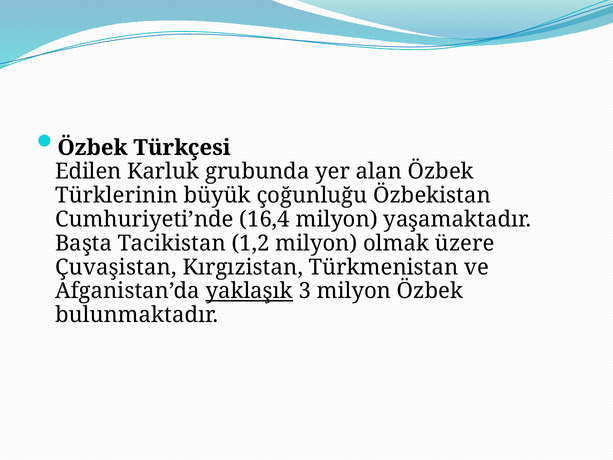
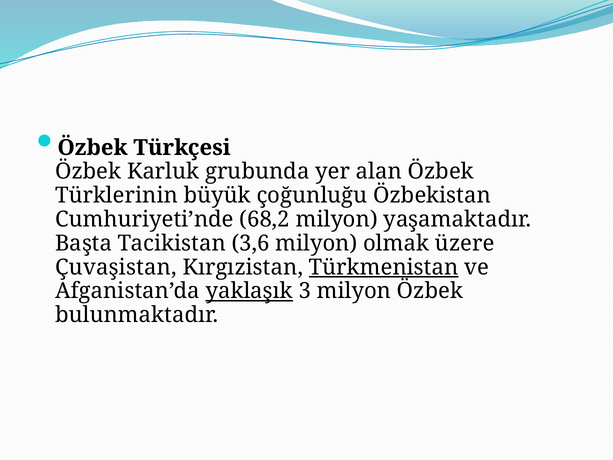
Edilen: Edilen -> Özbek (88, 171)
16,4: 16,4 -> 68,2 (265, 219)
1,2: 1,2 -> 3,6 (251, 243)
Türkmenistan underline: none -> present (384, 267)
